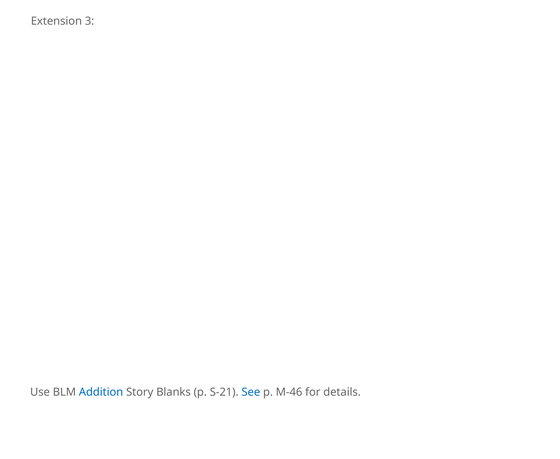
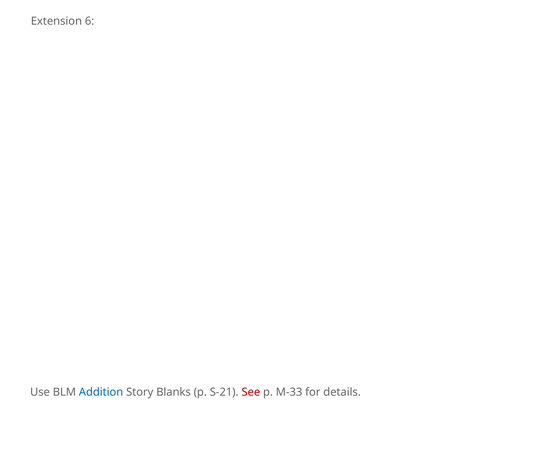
3: 3 -> 6 (90, 21)
See colour: blue -> red (251, 392)
M-46: M-46 -> M-33 (289, 392)
